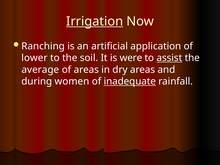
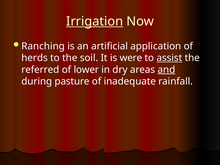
lower: lower -> herds (35, 58)
average: average -> referred (40, 70)
of areas: areas -> lower (86, 70)
and underline: none -> present (166, 70)
women: women -> pasture (72, 81)
inadequate underline: present -> none (130, 81)
